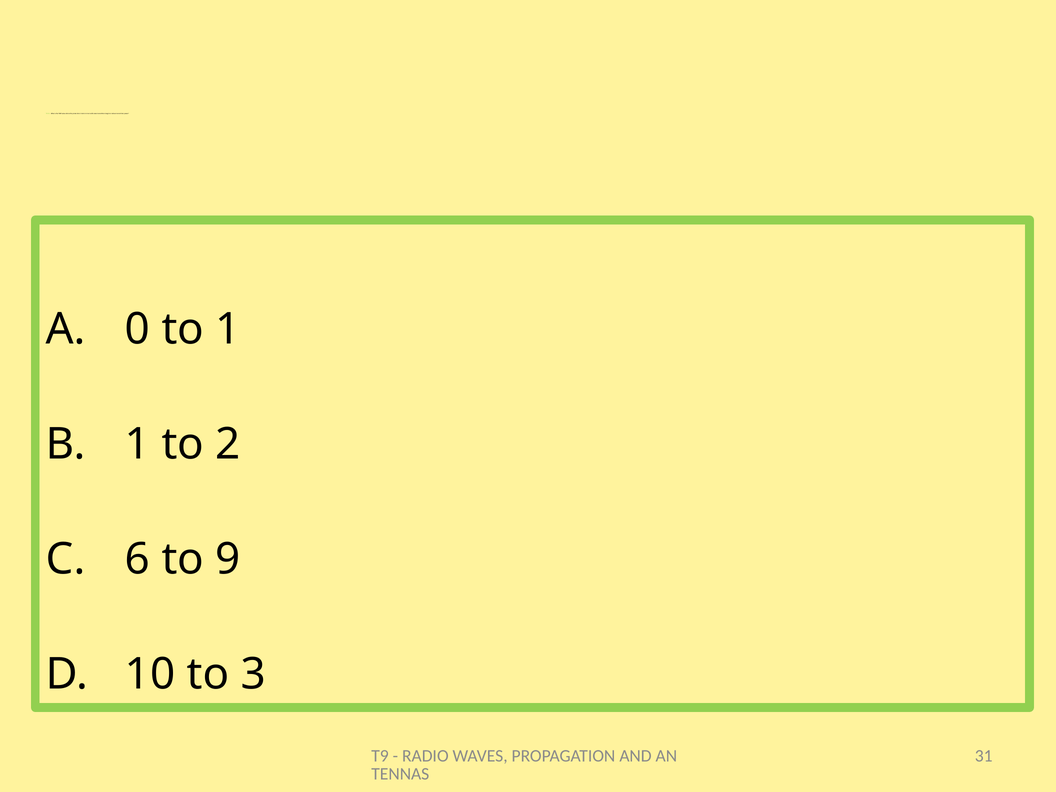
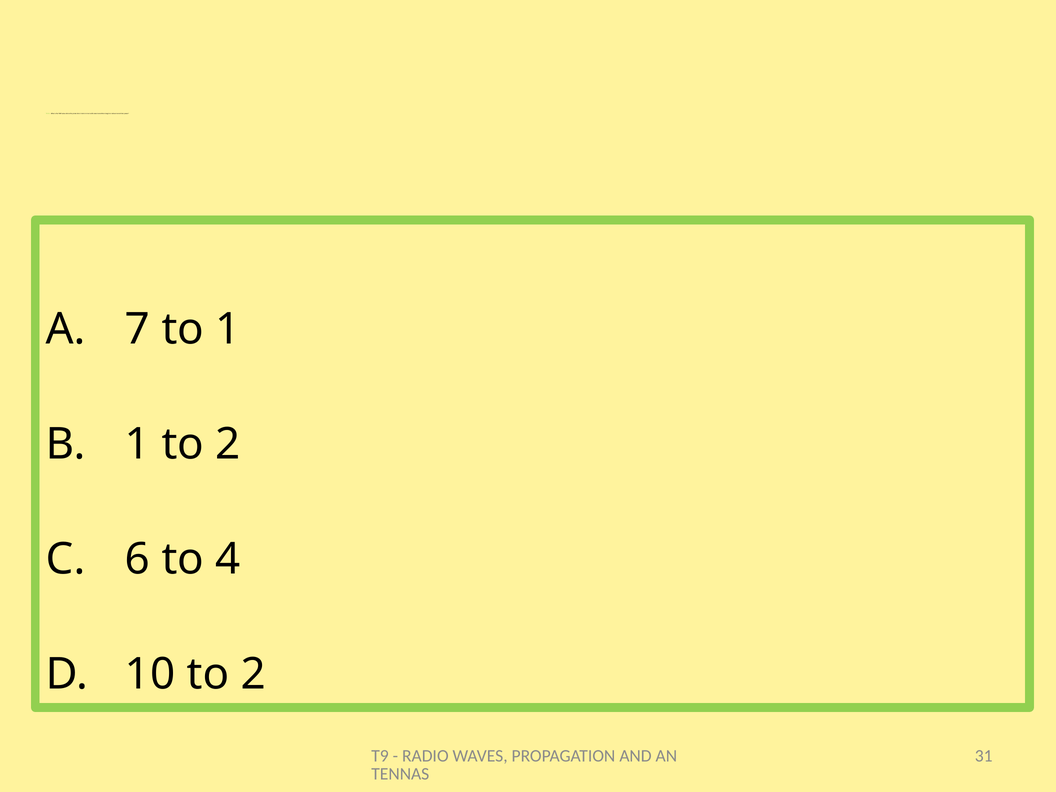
0: 0 -> 7 (138, 329)
9: 9 -> 4 (228, 559)
10 to 3: 3 -> 2 (253, 674)
